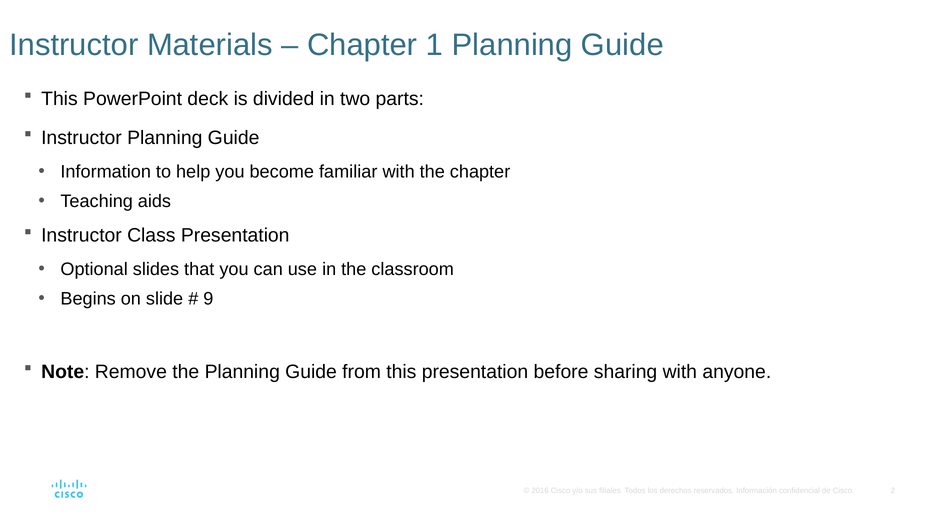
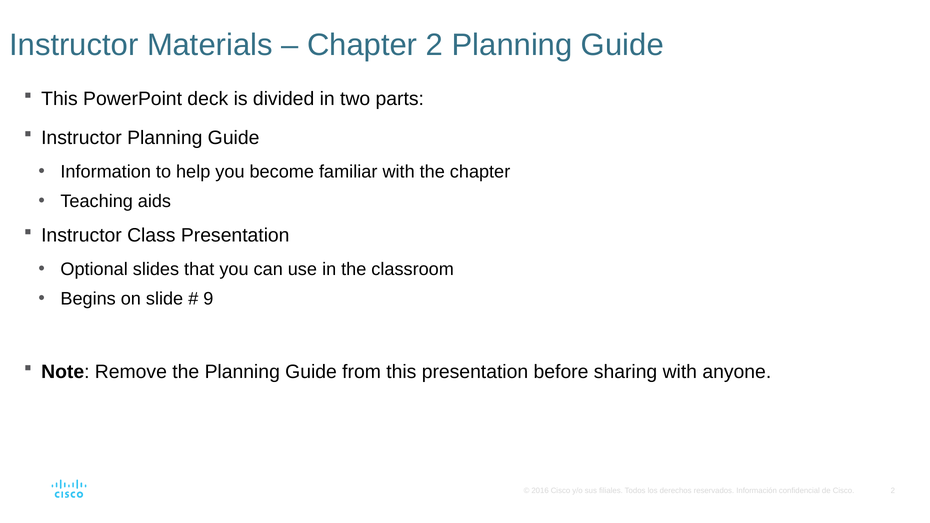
Chapter 1: 1 -> 2 (434, 45)
